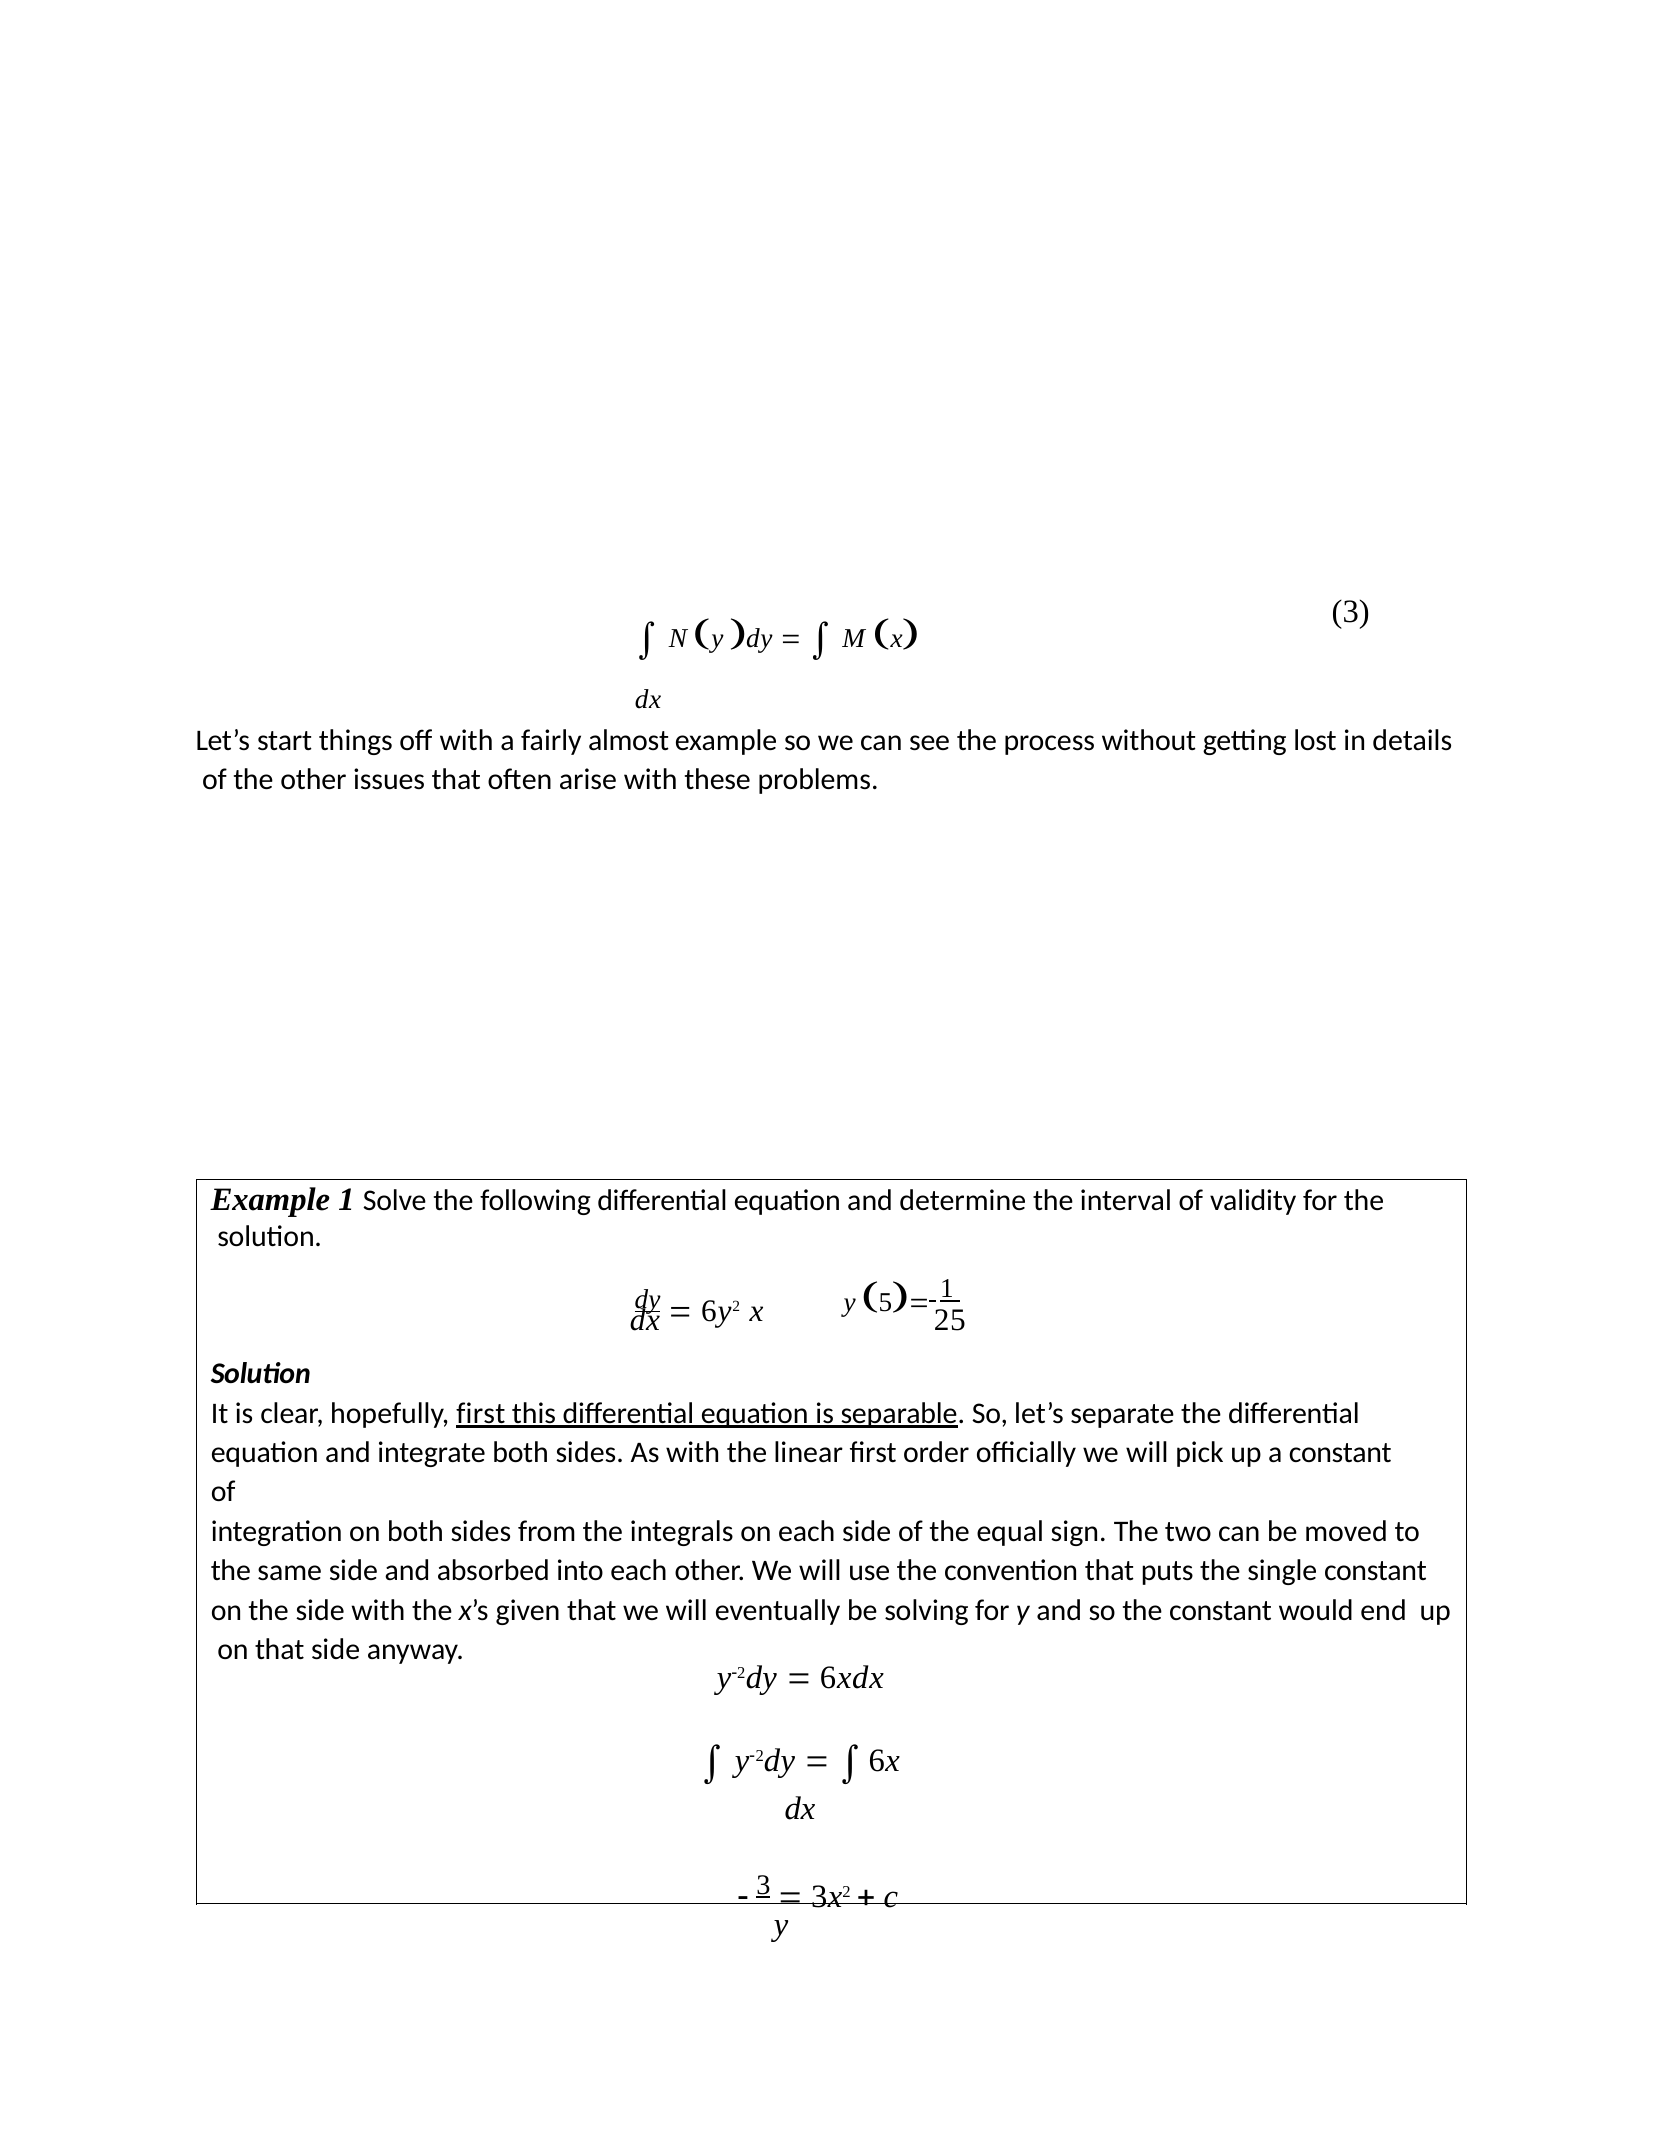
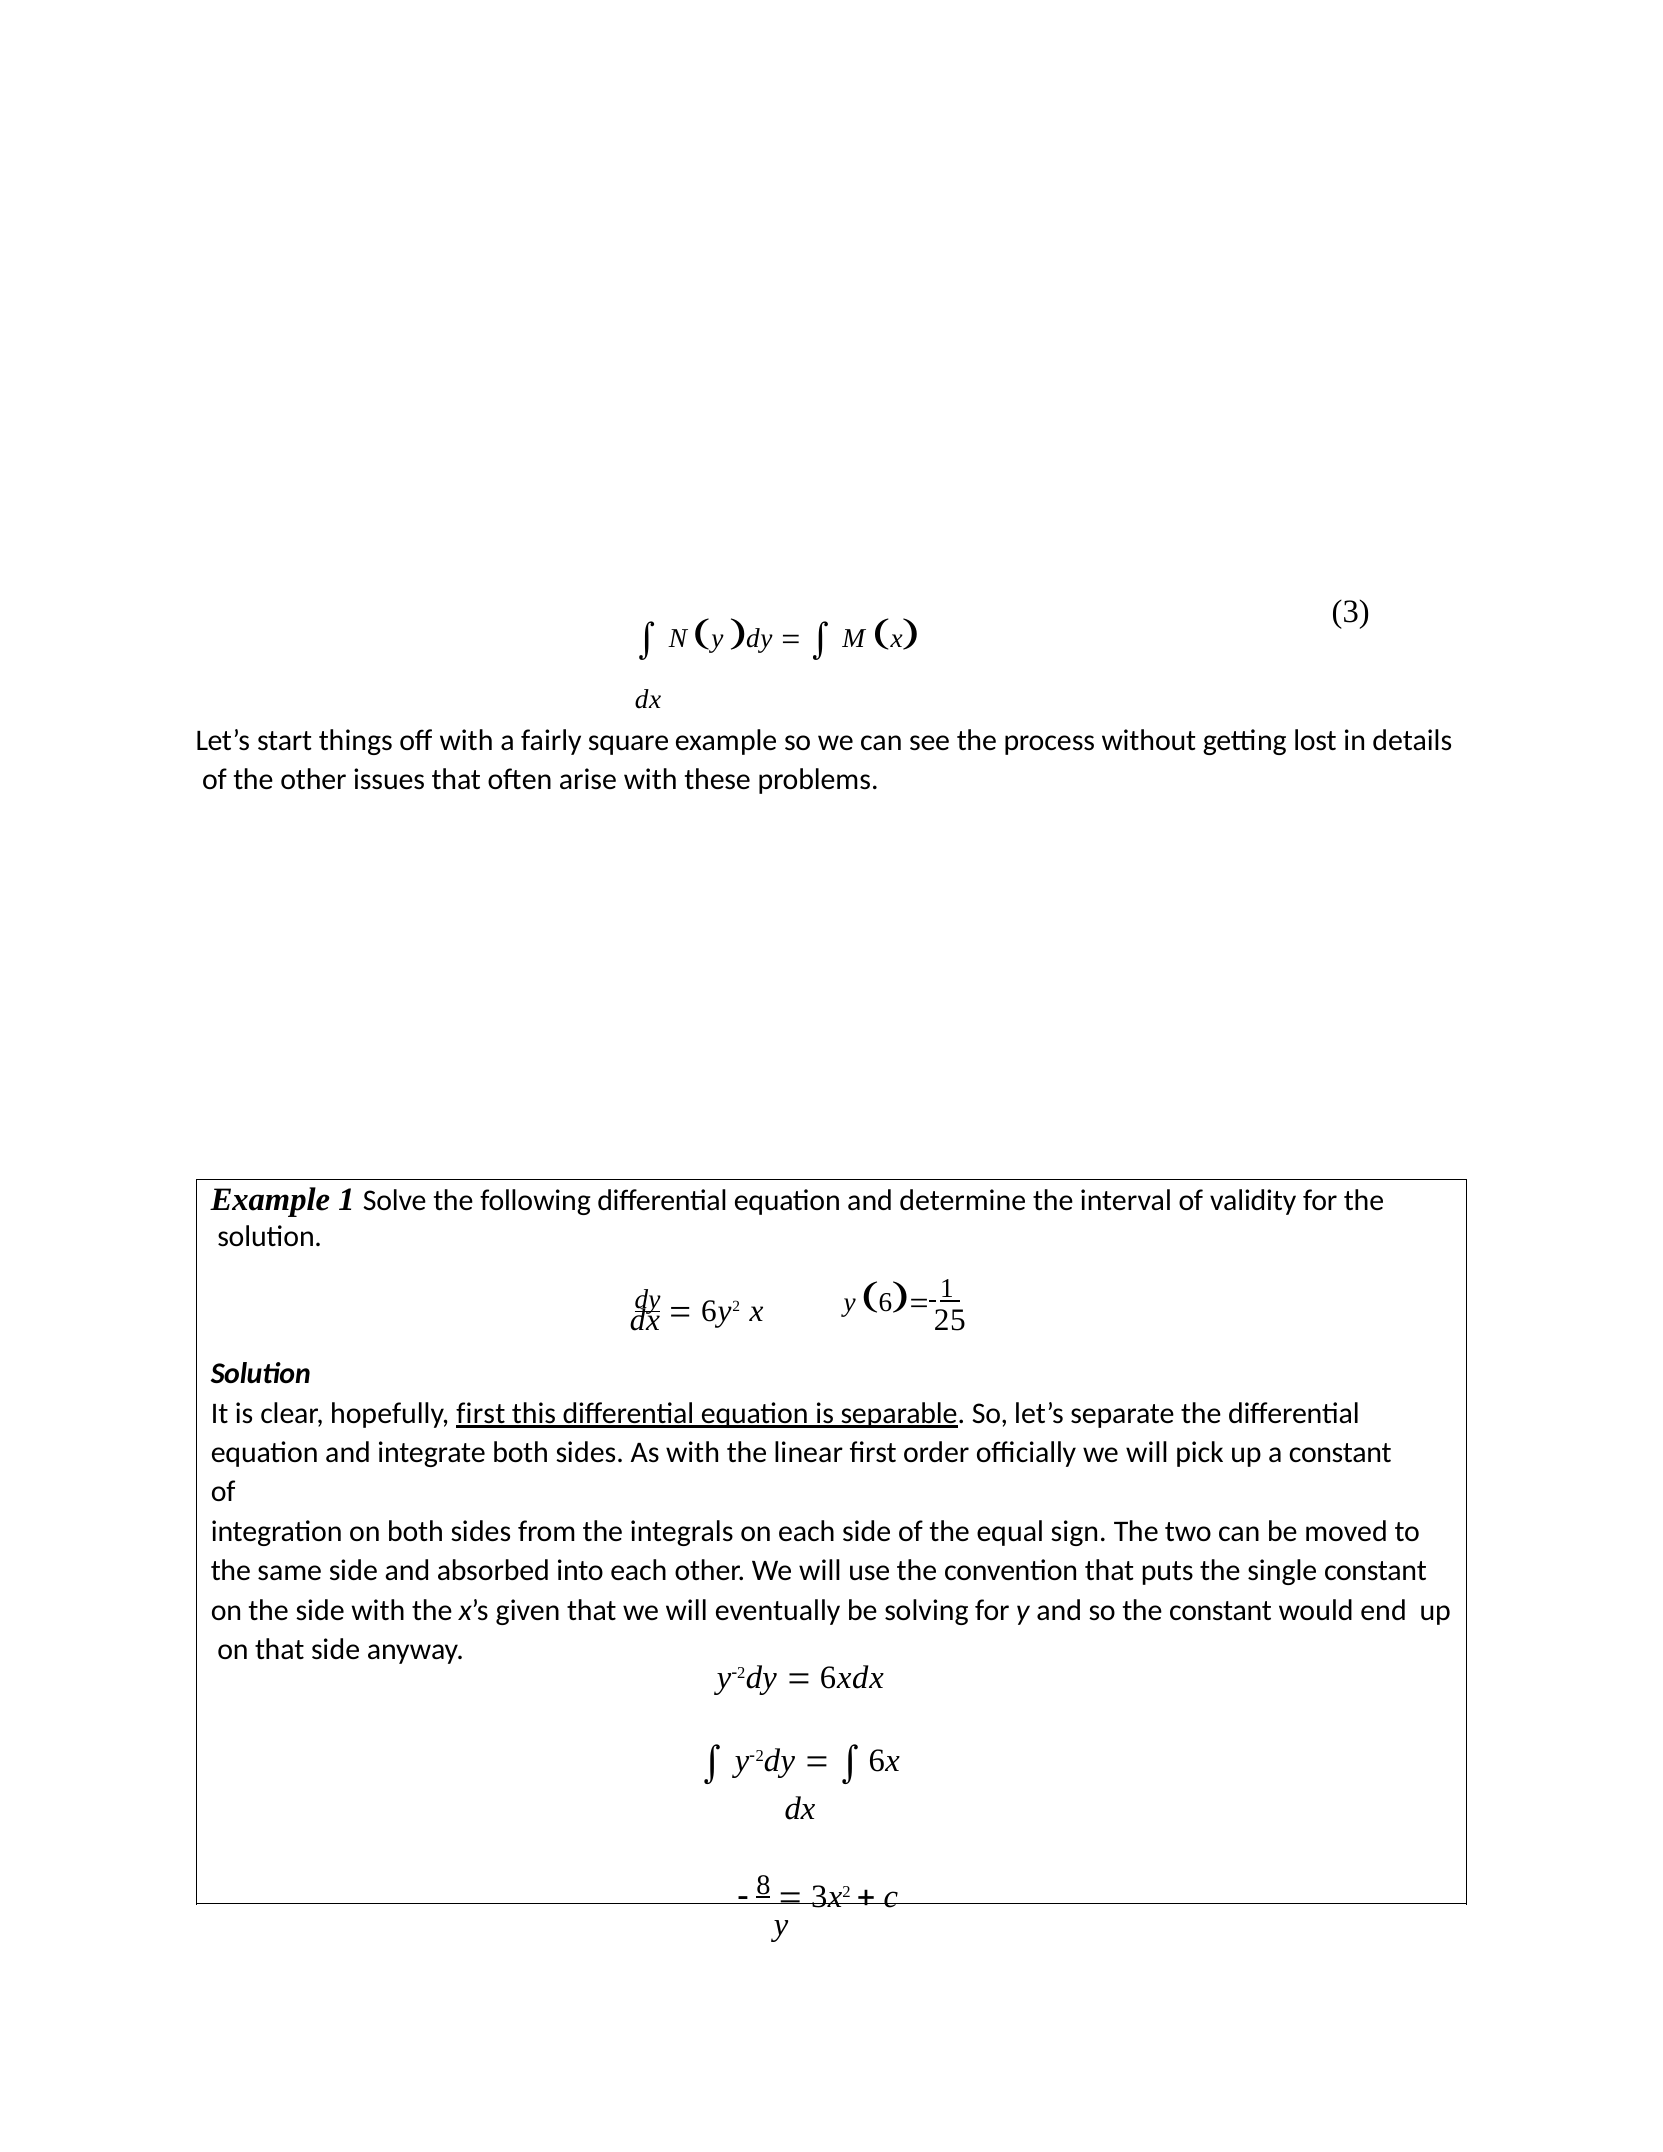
almost: almost -> square (629, 741)
5: 5 -> 6 (885, 1302)
3: 3 -> 8 (764, 1885)
